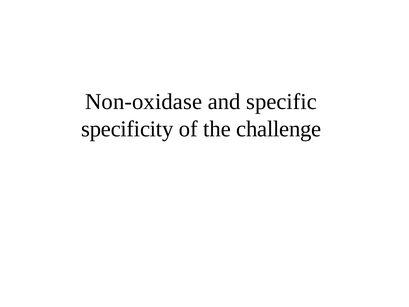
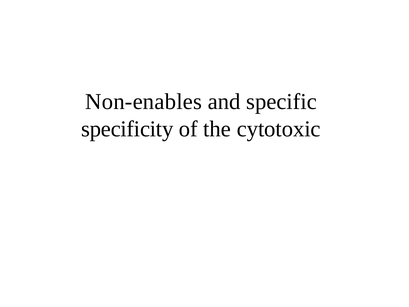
Non-oxidase: Non-oxidase -> Non-enables (144, 102)
challenge: challenge -> cytotoxic (279, 129)
